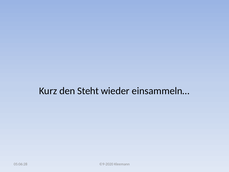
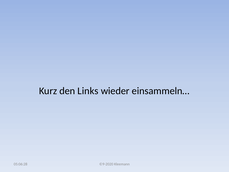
Steht: Steht -> Links (88, 91)
